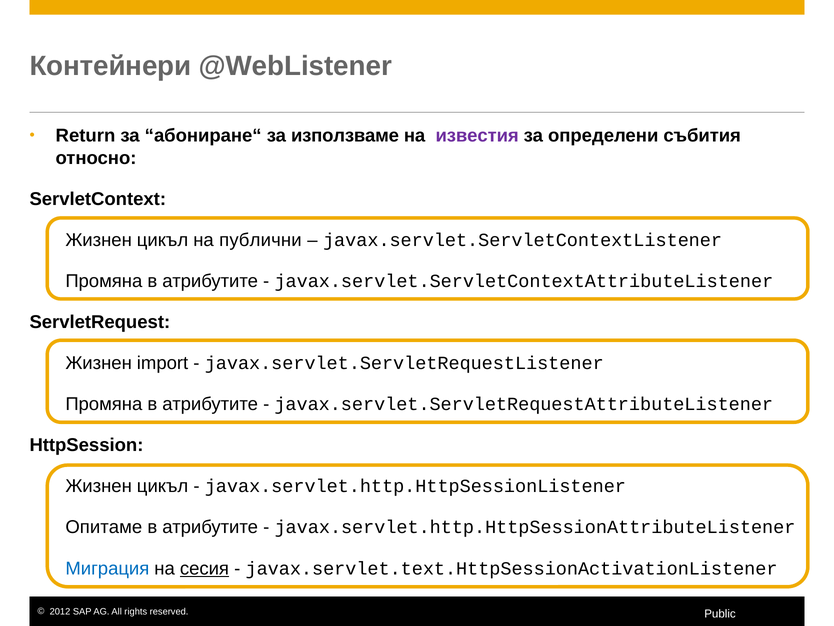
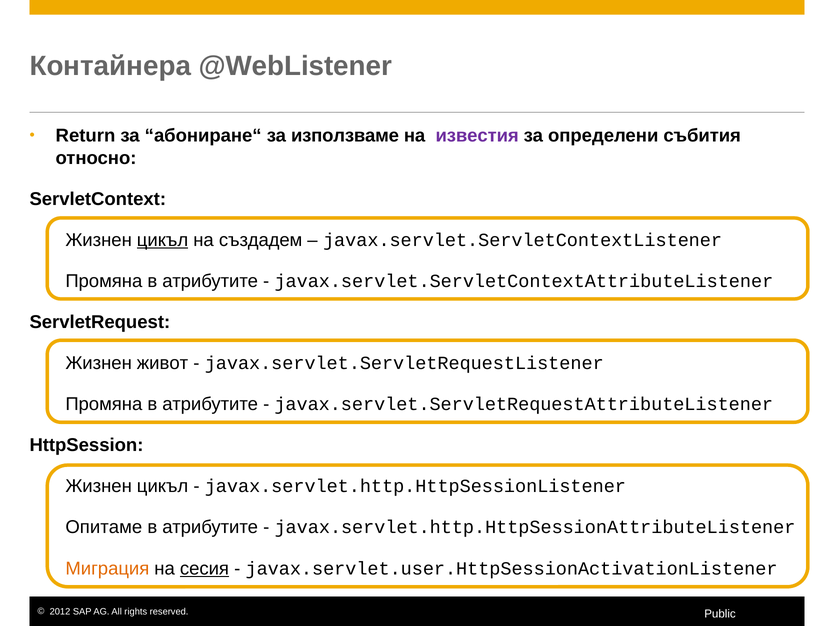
Контейнери: Контейнери -> Контайнера (110, 66)
цикъл underline: none -> present (163, 240)
публични: публични -> създадем (261, 240)
import: import -> живот (163, 363)
Миграция colour: blue -> orange (107, 568)
javax.servlet.text.HttpSessionActivationListener: javax.servlet.text.HttpSessionActivationListener -> javax.servlet.user.HttpSessionActivationListener (512, 568)
